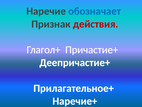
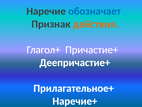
действия colour: red -> orange (96, 24)
